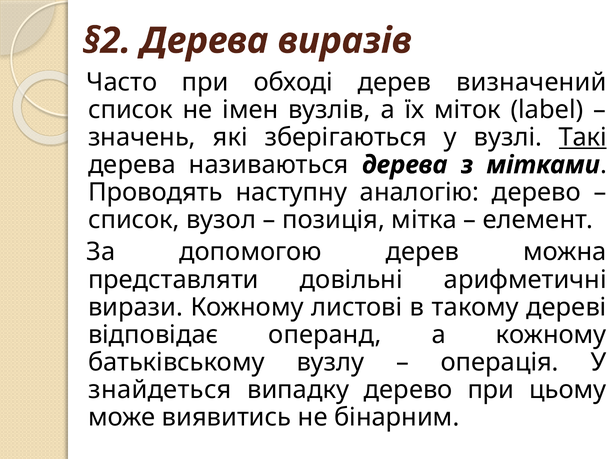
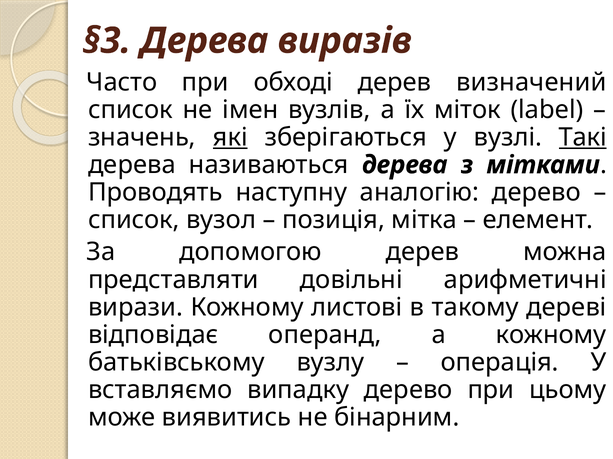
§2: §2 -> §3 (107, 41)
які underline: none -> present (230, 138)
знайдеться: знайдеться -> вставляємо (160, 390)
